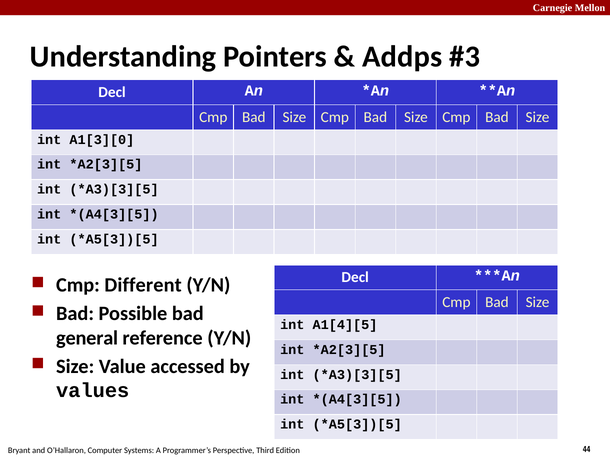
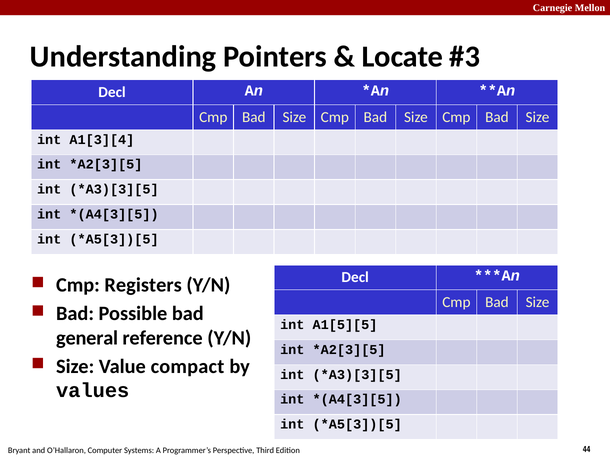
Addps: Addps -> Locate (403, 57)
A1[3][0: A1[3][0 -> A1[3][4 (102, 140)
Different: Different -> Registers (143, 285)
A1[4][5: A1[4][5 -> A1[5][5 (345, 325)
accessed: accessed -> compact (187, 367)
